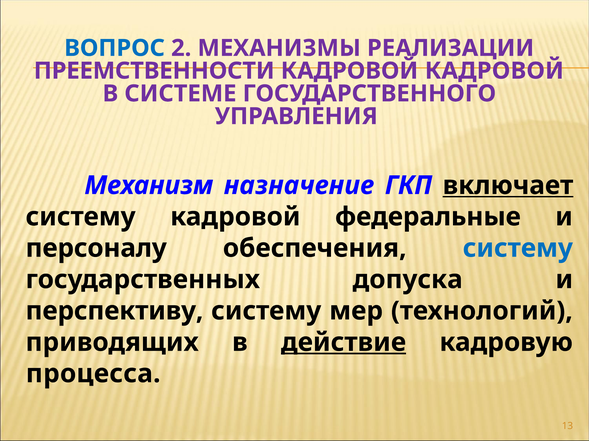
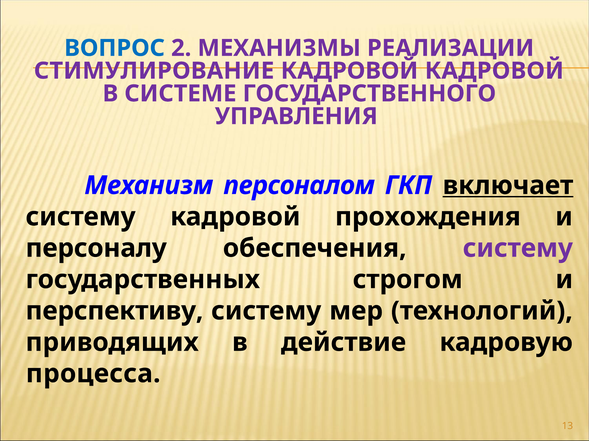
ПРЕЕМСТВЕННОСТИ: ПРЕЕМСТВЕННОСТИ -> СТИМУЛИРОВАНИЕ (154, 71)
назначение: назначение -> персоналом (299, 186)
федеральные: федеральные -> прохождения (428, 217)
систему colour: blue -> purple (518, 249)
допуска: допуска -> строгом (408, 280)
действие underline: present -> none (344, 343)
